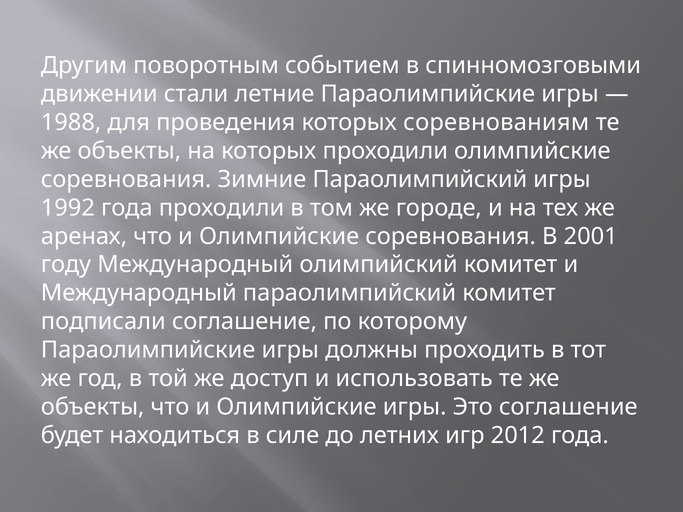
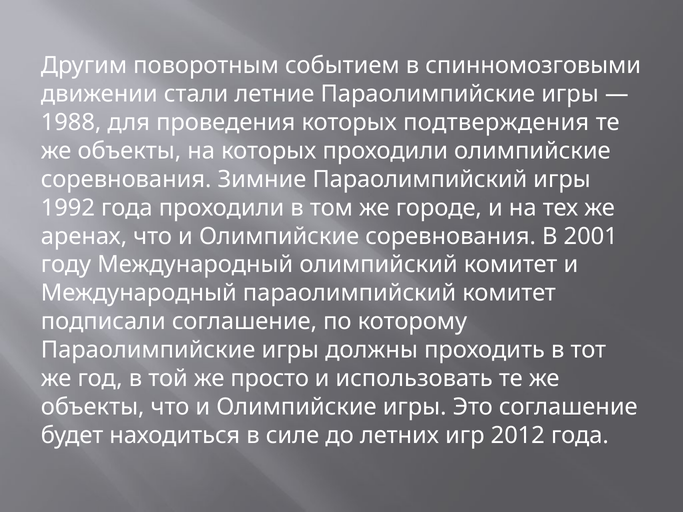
соревнованиям: соревнованиям -> подтверждения (496, 123)
доступ: доступ -> просто (270, 379)
